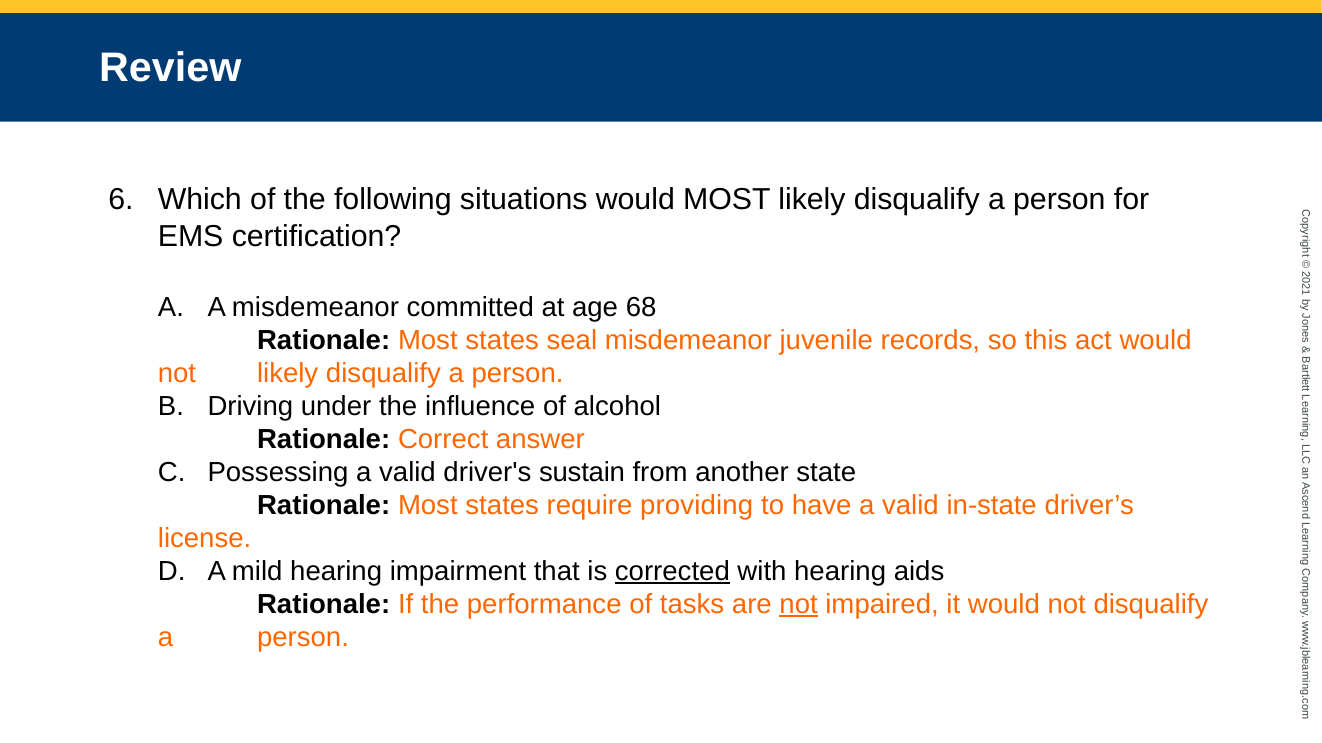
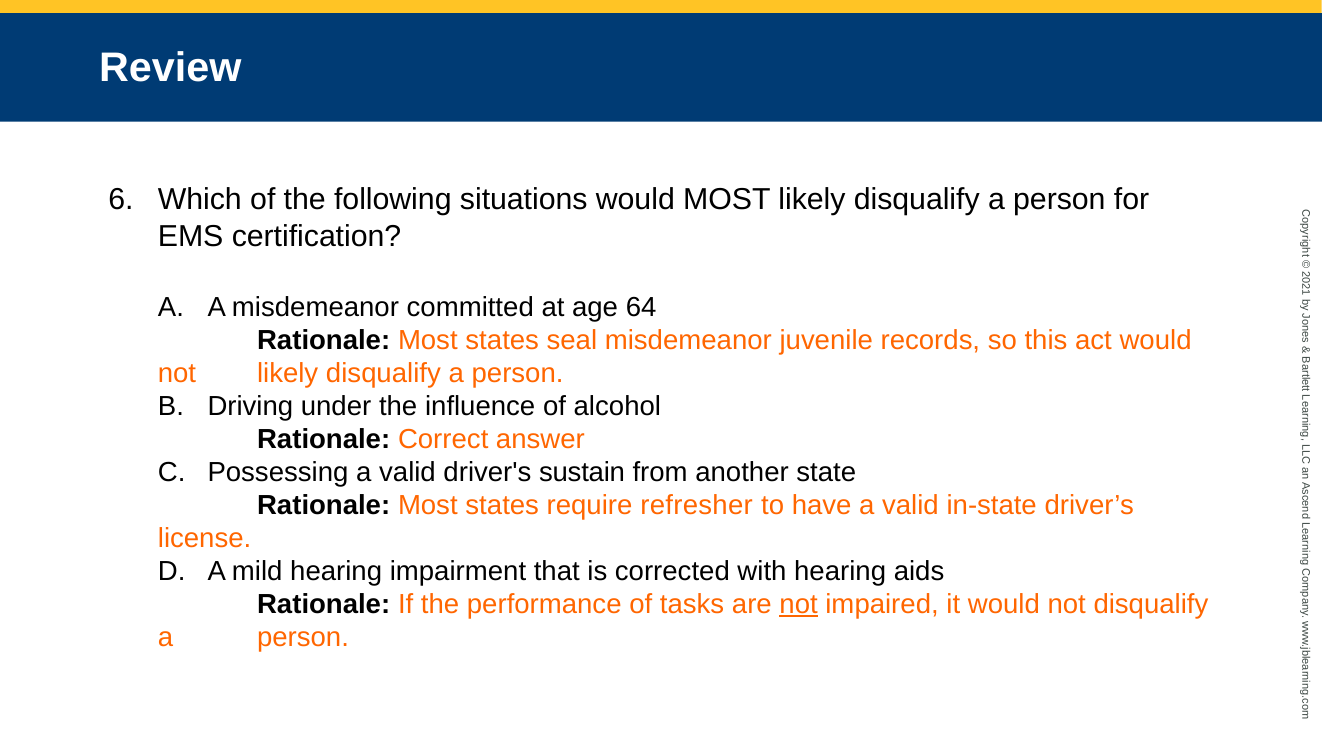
68: 68 -> 64 (641, 307)
providing: providing -> refresher (697, 506)
corrected underline: present -> none (672, 572)
